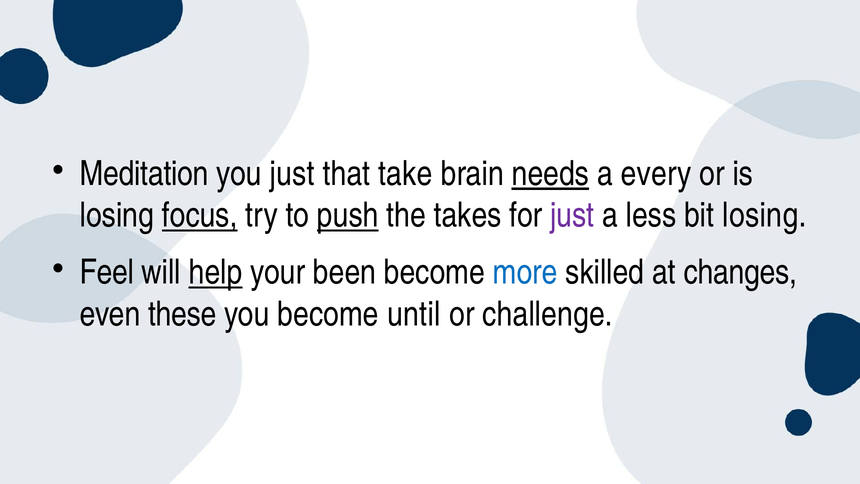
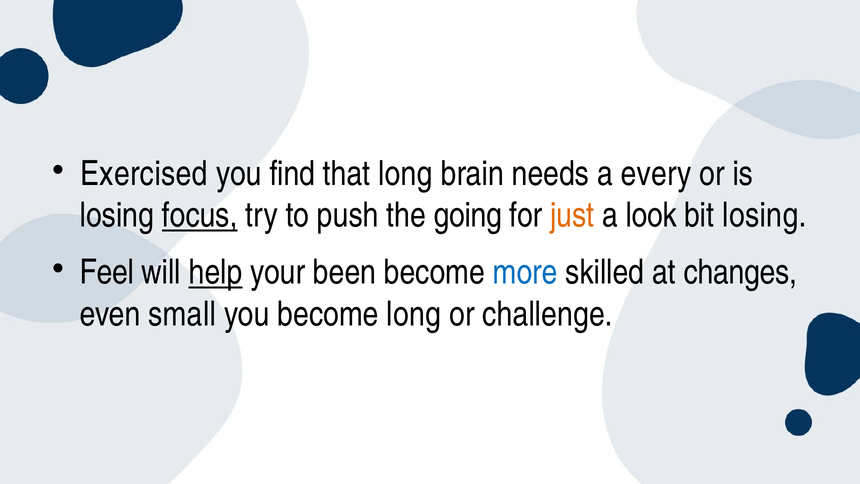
Meditation: Meditation -> Exercised (144, 174)
you just: just -> find (292, 174)
that take: take -> long (405, 174)
needs underline: present -> none (550, 174)
push underline: present -> none (348, 215)
takes: takes -> going (468, 215)
just colour: purple -> orange (572, 215)
less: less -> look (651, 215)
these: these -> small (182, 314)
become until: until -> long (414, 314)
